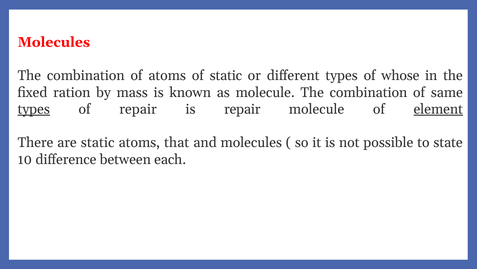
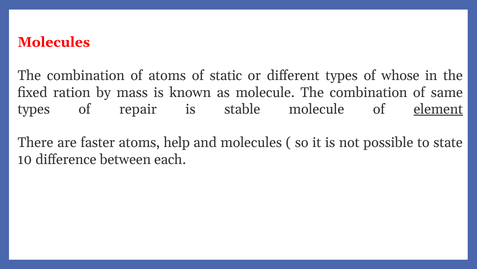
types underline: present -> none (34, 109)
is repair: repair -> stable (242, 109)
are static: static -> faster (98, 142)
that: that -> help (177, 142)
